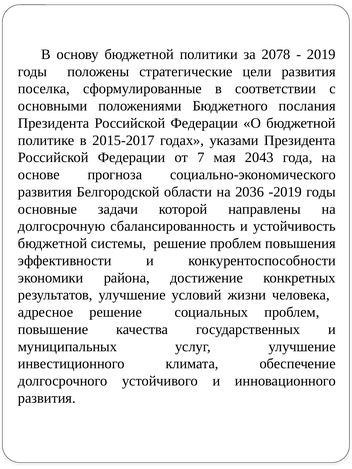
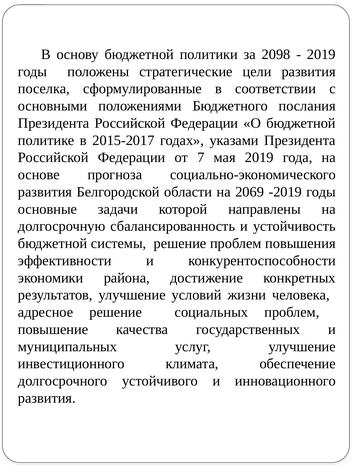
2078: 2078 -> 2098 (276, 54)
мая 2043: 2043 -> 2019 (259, 158)
2036: 2036 -> 2069 (250, 192)
